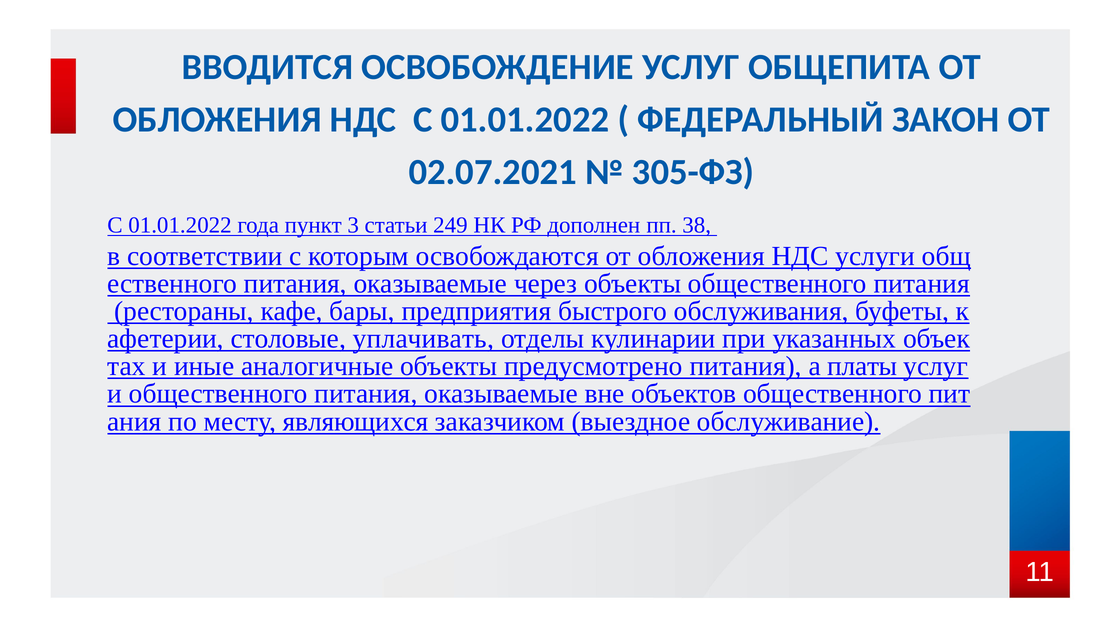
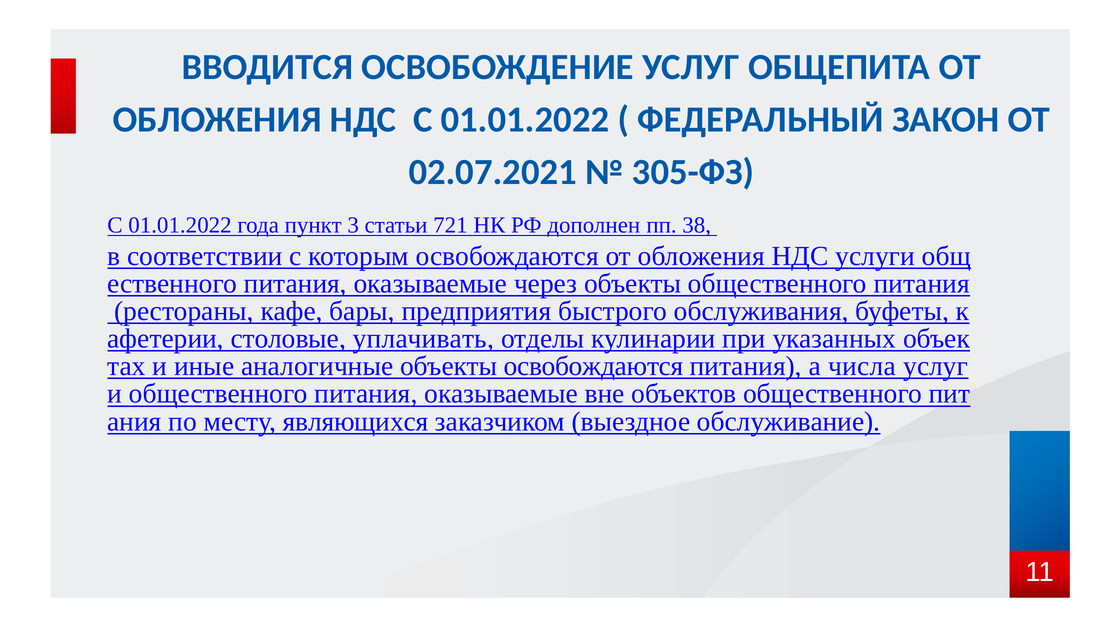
249: 249 -> 721 (450, 225)
объекты предусмотрено: предусмотрено -> освобождаются (594, 366)
платы: платы -> числа (862, 366)
